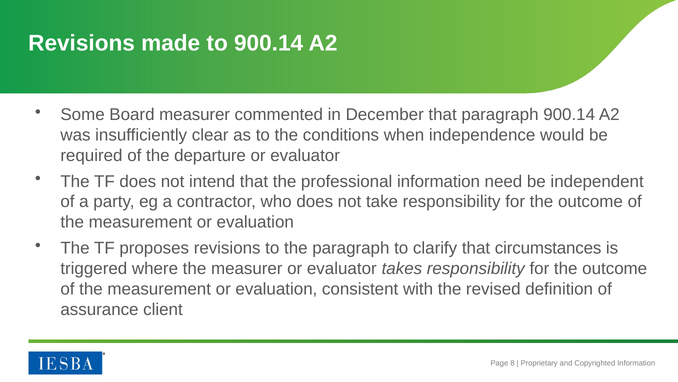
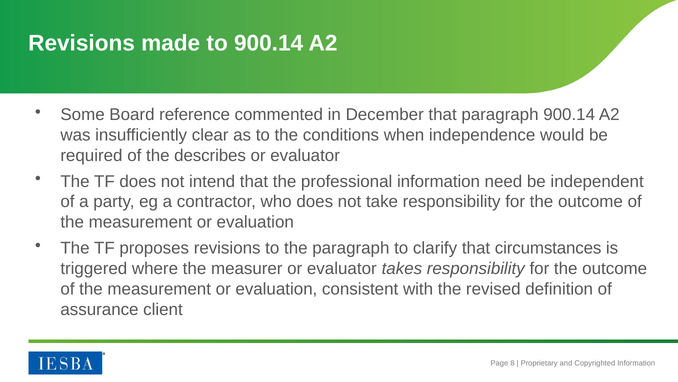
Board measurer: measurer -> reference (195, 115)
departure: departure -> describes (210, 155)
